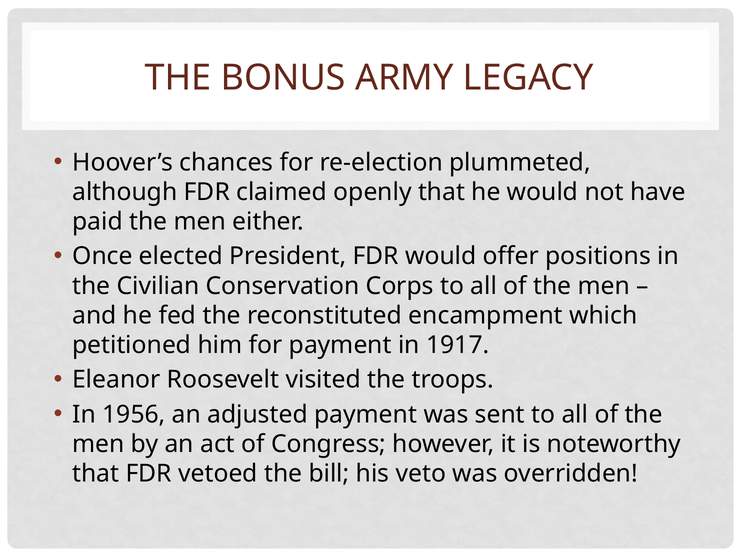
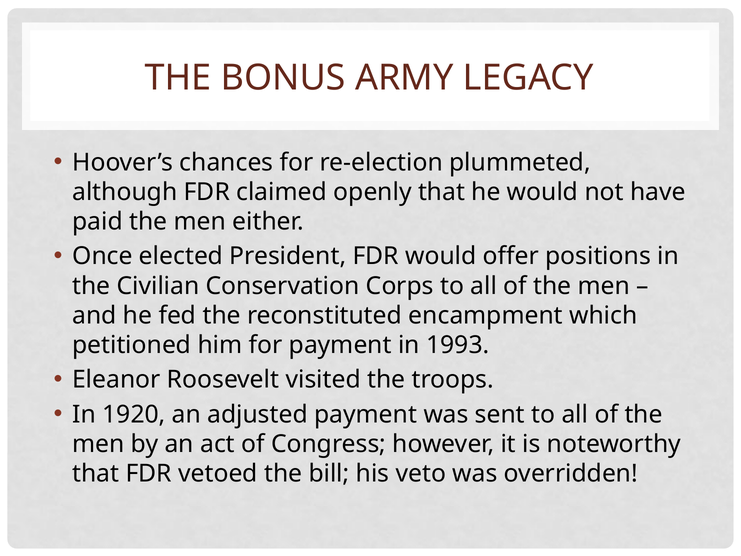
1917: 1917 -> 1993 (458, 345)
1956: 1956 -> 1920 (134, 414)
